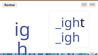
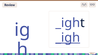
_igh underline: none -> present (68, 38)
